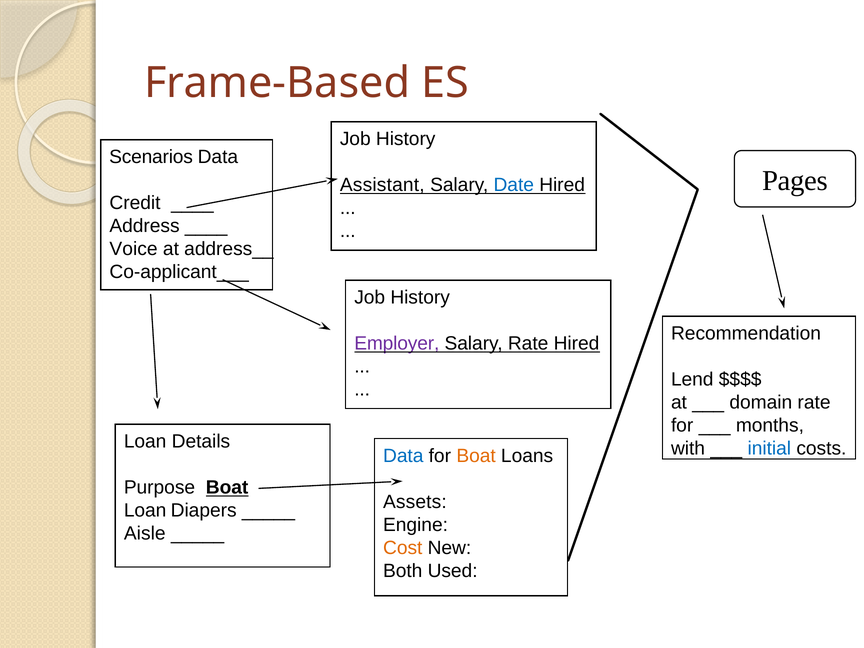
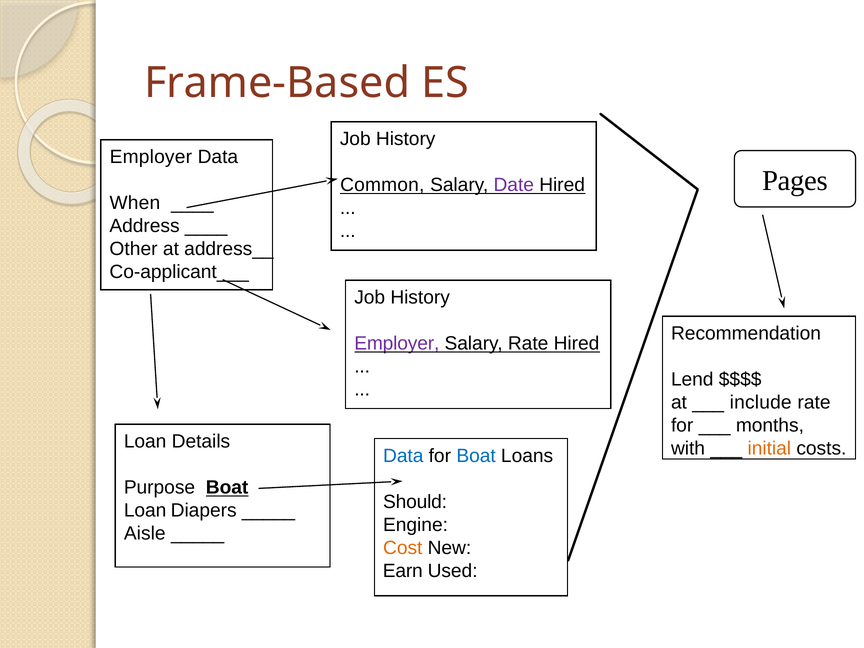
Scenarios: Scenarios -> Employer (151, 157)
Assistant: Assistant -> Common (382, 185)
Date colour: blue -> purple (514, 185)
Credit: Credit -> When (135, 203)
Voice: Voice -> Other (134, 249)
domain: domain -> include (761, 402)
initial colour: blue -> orange (769, 449)
Boat colour: orange -> blue (476, 456)
Assets: Assets -> Should (415, 502)
Both: Both -> Earn (403, 571)
